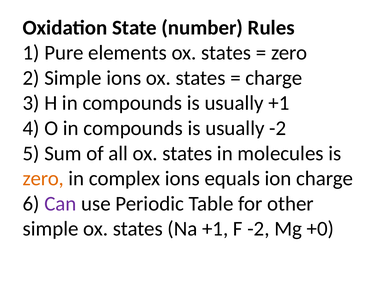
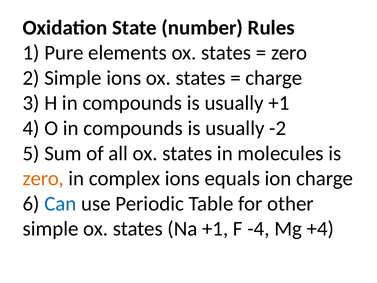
Can colour: purple -> blue (60, 203)
F -2: -2 -> -4 (258, 229)
+0: +0 -> +4 (320, 229)
